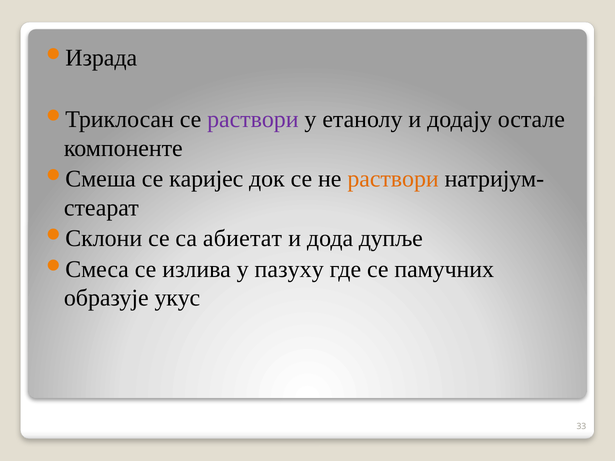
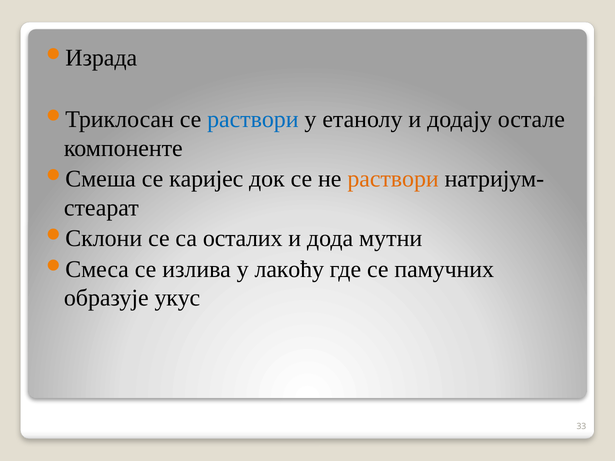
раствори colour: purple -> blue (253, 120)
абиетат: абиетат -> осталих (243, 239)
дупље: дупље -> мутни (391, 239)
пазуху: пазуху -> лакоћу (289, 270)
